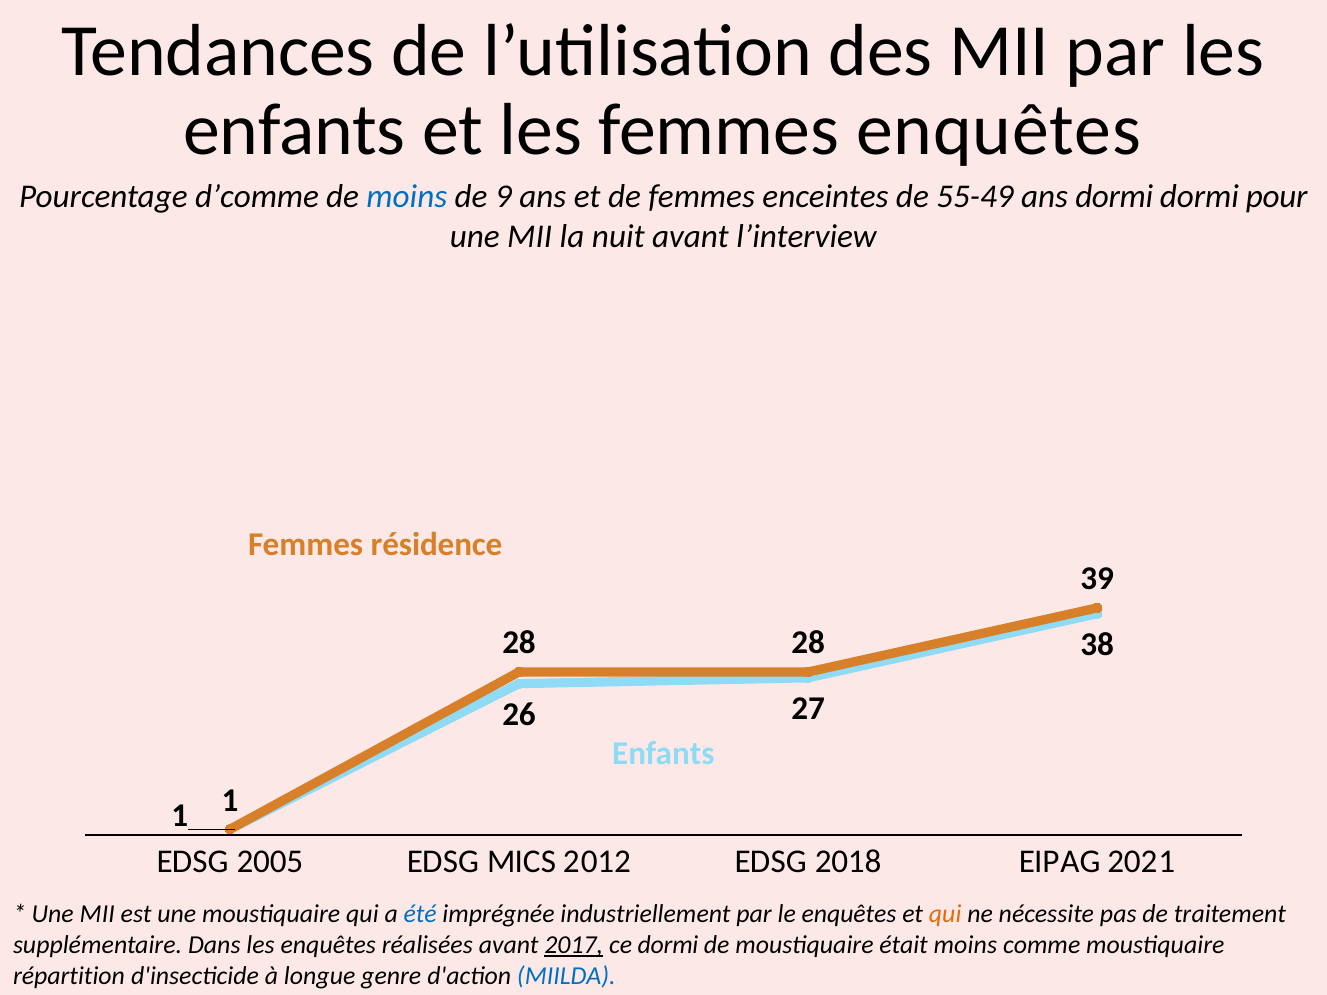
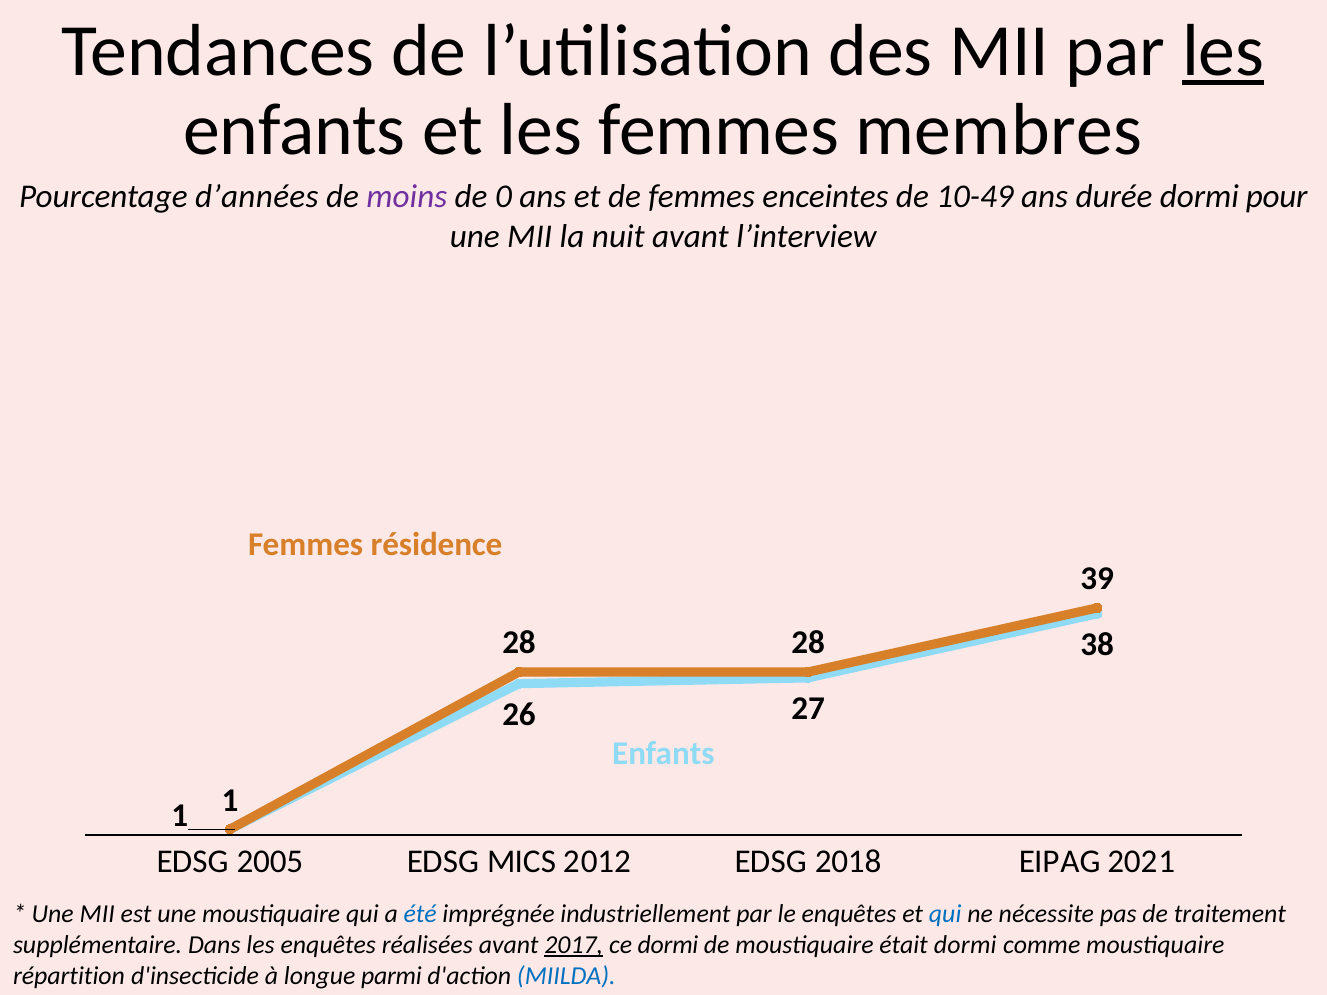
les underline: none -> present (1223, 51)
femmes enquêtes: enquêtes -> membres (999, 130)
d’comme: d’comme -> d’années (257, 197)
moins colour: blue -> purple (407, 197)
9: 9 -> 0 (504, 197)
55-49: 55-49 -> 10-49 (975, 197)
ans dormi: dormi -> durée (1114, 197)
qui colour: orange -> blue (945, 914)
était moins: moins -> dormi (965, 945)
genre: genre -> parmi (391, 976)
